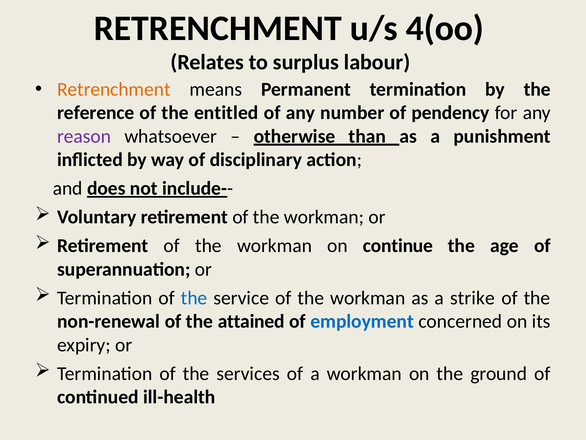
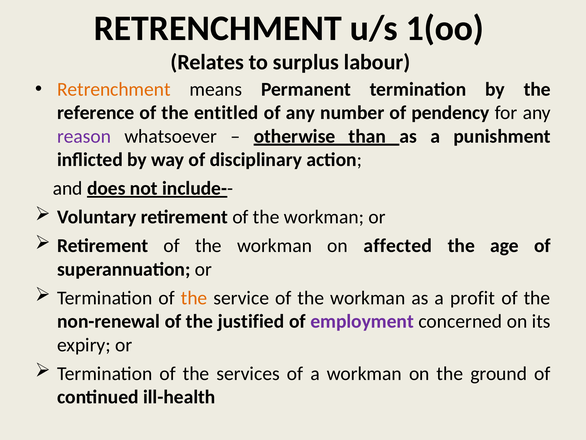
4(oo: 4(oo -> 1(oo (445, 28)
continue: continue -> affected (398, 246)
the colour: blue -> orange (194, 298)
strike: strike -> profit (473, 298)
attained: attained -> justified (251, 321)
employment colour: blue -> purple (362, 321)
